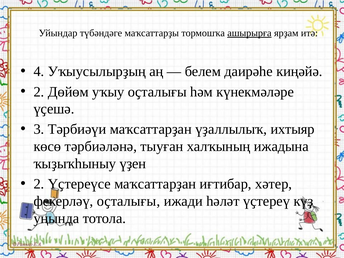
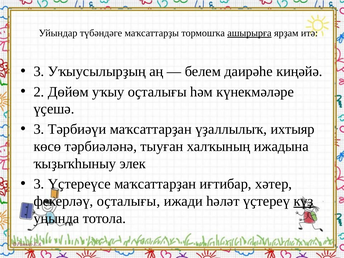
4: 4 -> 3 (39, 72)
үҙен: үҙен -> элек (133, 164)
2: 2 -> 3 (39, 184)
күҙ underline: none -> present (303, 201)
